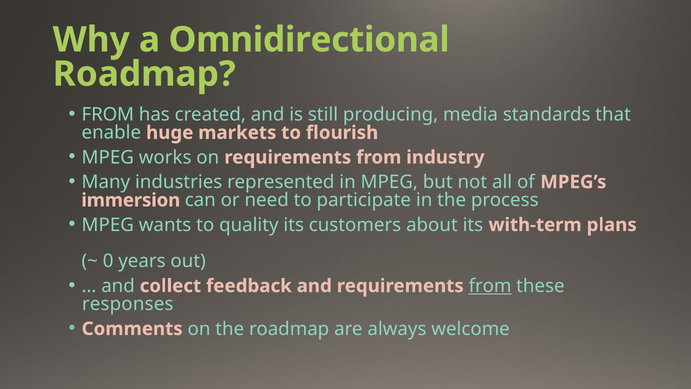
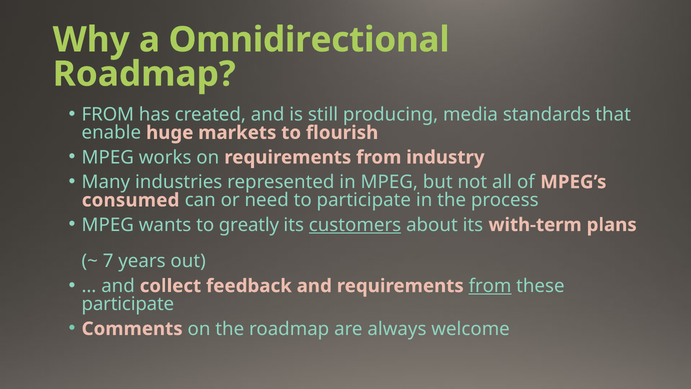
immersion: immersion -> consumed (131, 200)
quality: quality -> greatly (249, 225)
customers underline: none -> present (355, 225)
0: 0 -> 7 (108, 261)
responses: responses -> participate (128, 304)
